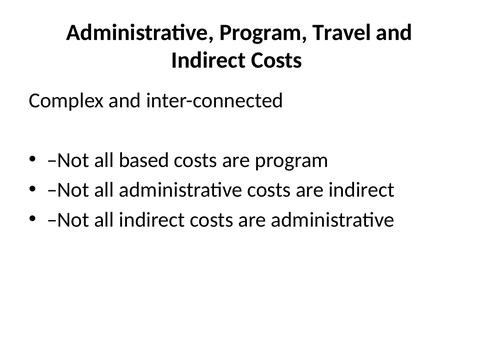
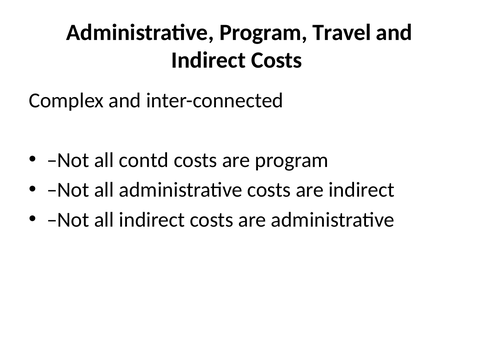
based: based -> contd (144, 160)
